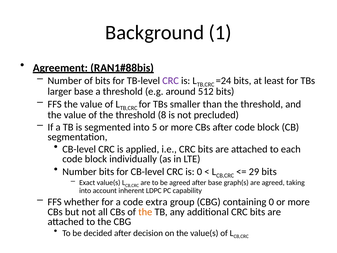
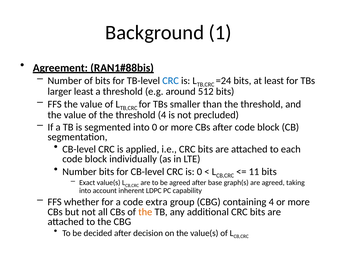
CRC colour: purple -> blue (171, 81)
larger base: base -> least (84, 91)
threshold 8: 8 -> 4 (162, 115)
into 5: 5 -> 0 (155, 127)
29: 29 -> 11 (254, 171)
containing 0: 0 -> 4 (271, 202)
